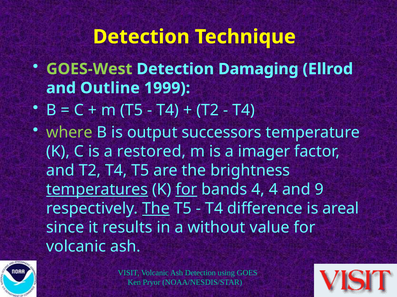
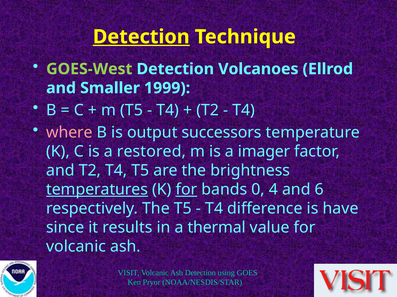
Detection underline: none -> present (141, 37)
Damaging: Damaging -> Volcanoes (258, 69)
Outline: Outline -> Smaller (110, 88)
where colour: light green -> pink (69, 133)
bands 4: 4 -> 0 (258, 190)
9: 9 -> 6 (319, 190)
The underline: present -> none (156, 209)
areal: areal -> have (341, 209)
without: without -> thermal (217, 228)
